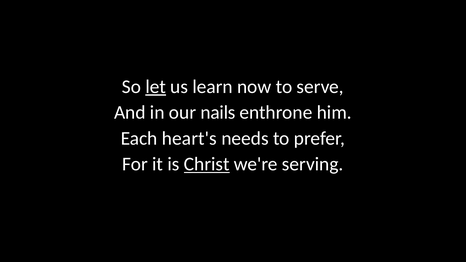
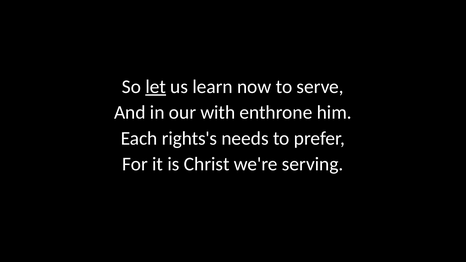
nails: nails -> with (218, 113)
heart's: heart's -> rights's (190, 138)
Christ underline: present -> none (207, 164)
